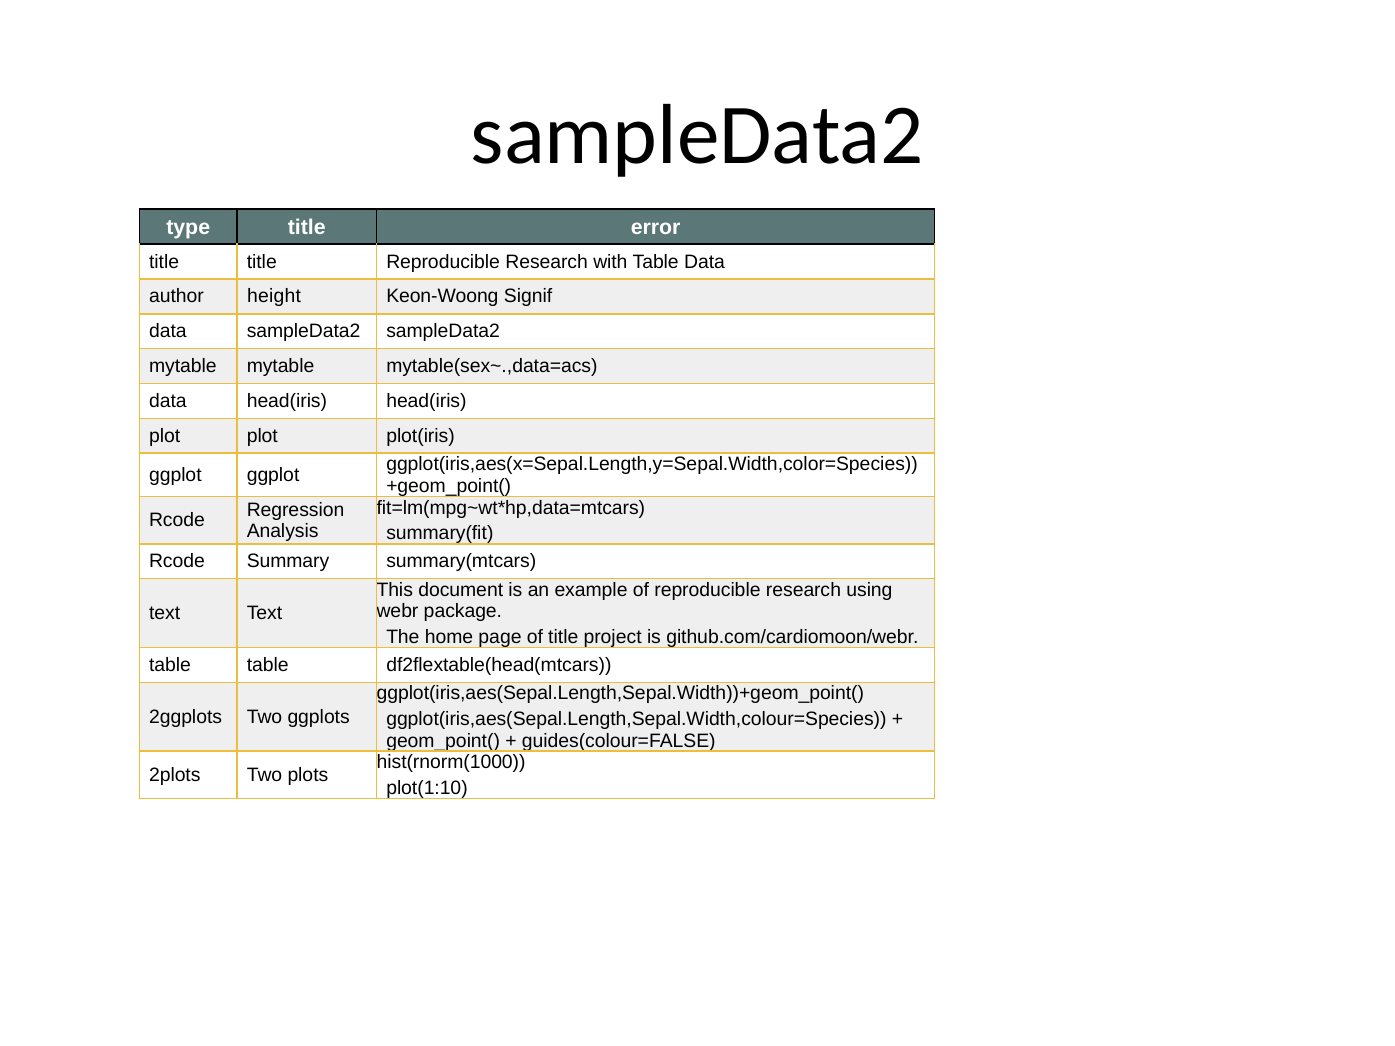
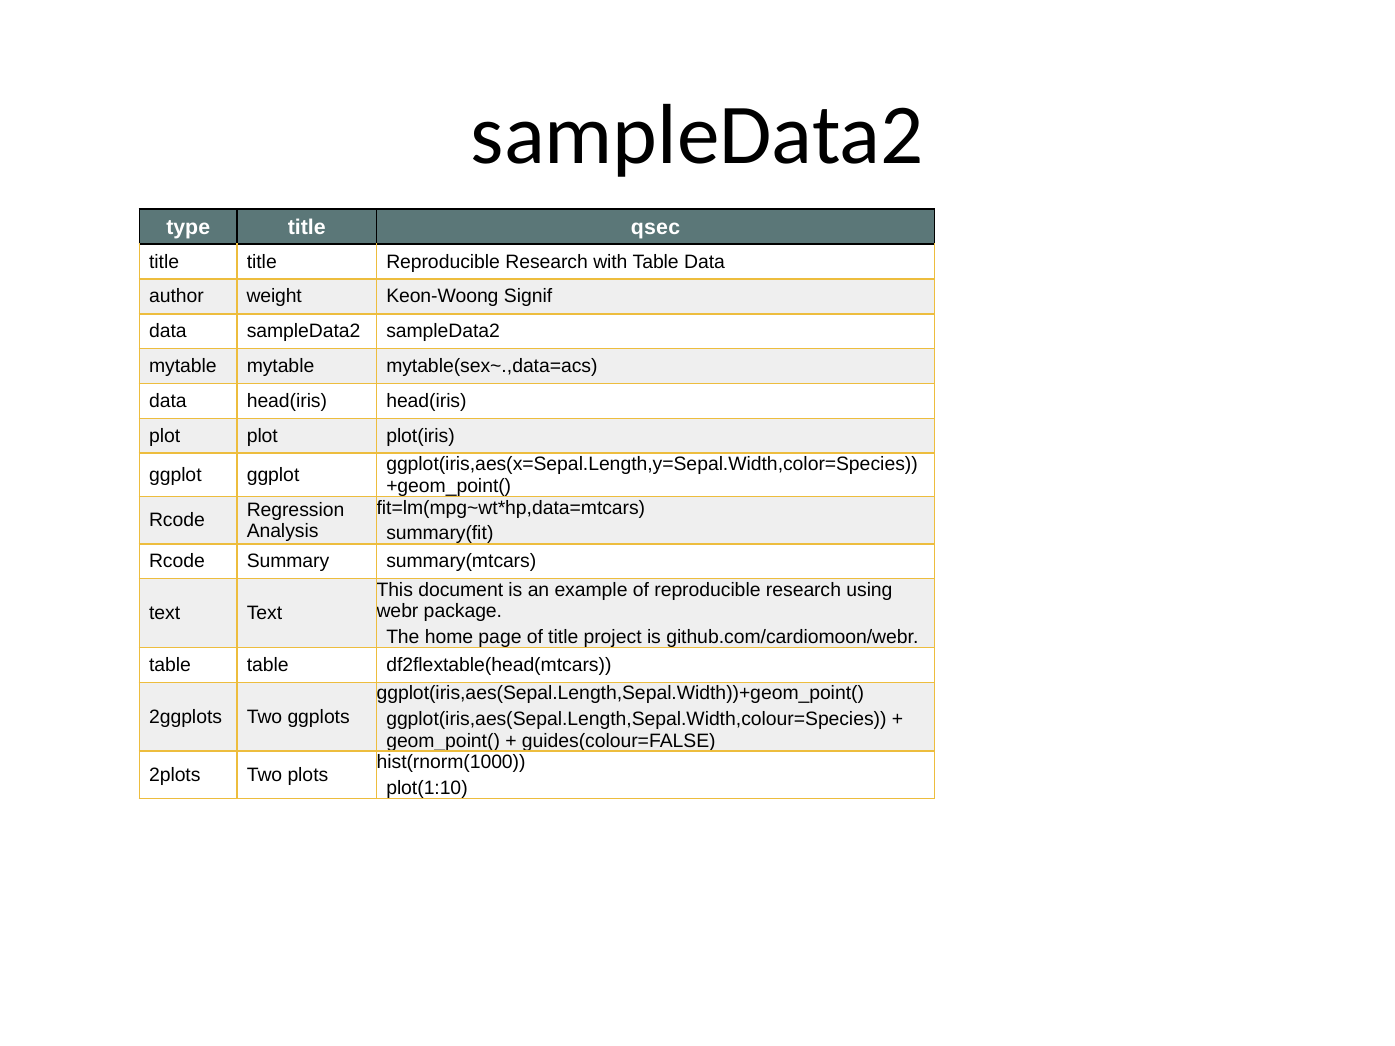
error: error -> qsec (656, 227)
height: height -> weight (274, 297)
